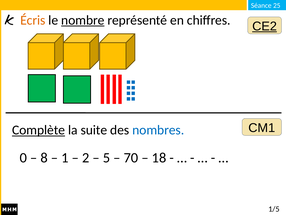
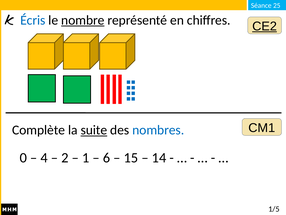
Écris colour: orange -> blue (33, 20)
Complète underline: present -> none (39, 130)
suite underline: none -> present (94, 130)
8: 8 -> 4 (44, 157)
1: 1 -> 2 (65, 157)
2: 2 -> 1 (86, 157)
5: 5 -> 6 (107, 157)
70: 70 -> 15 (131, 157)
18: 18 -> 14 (159, 157)
